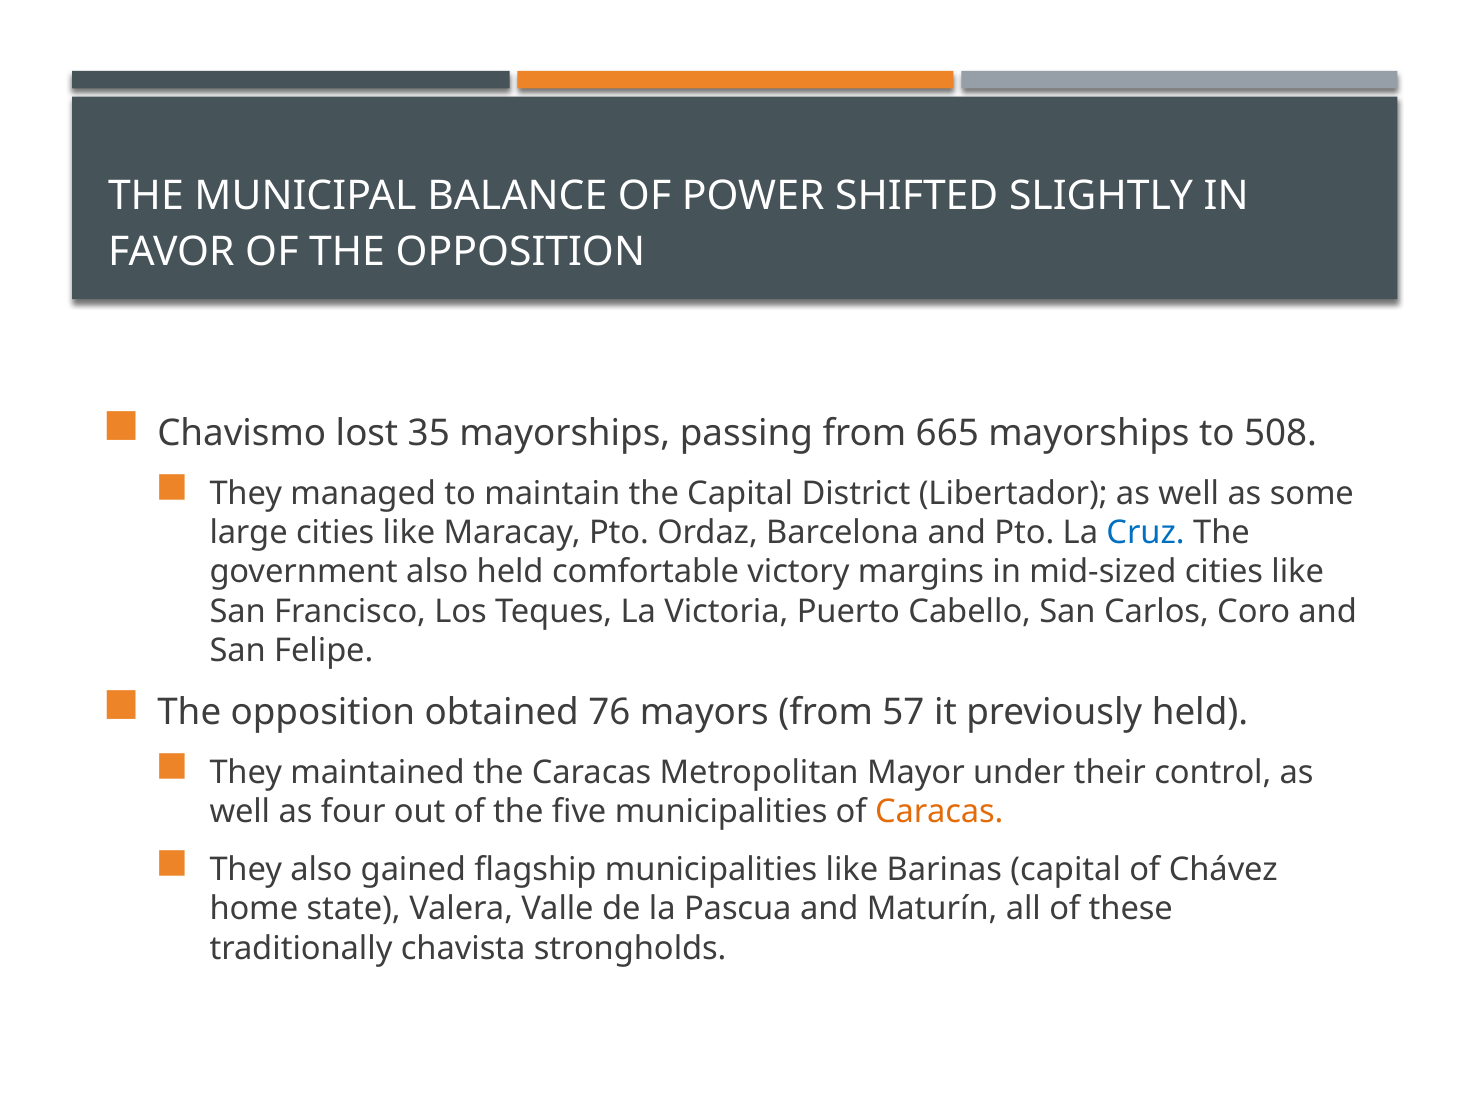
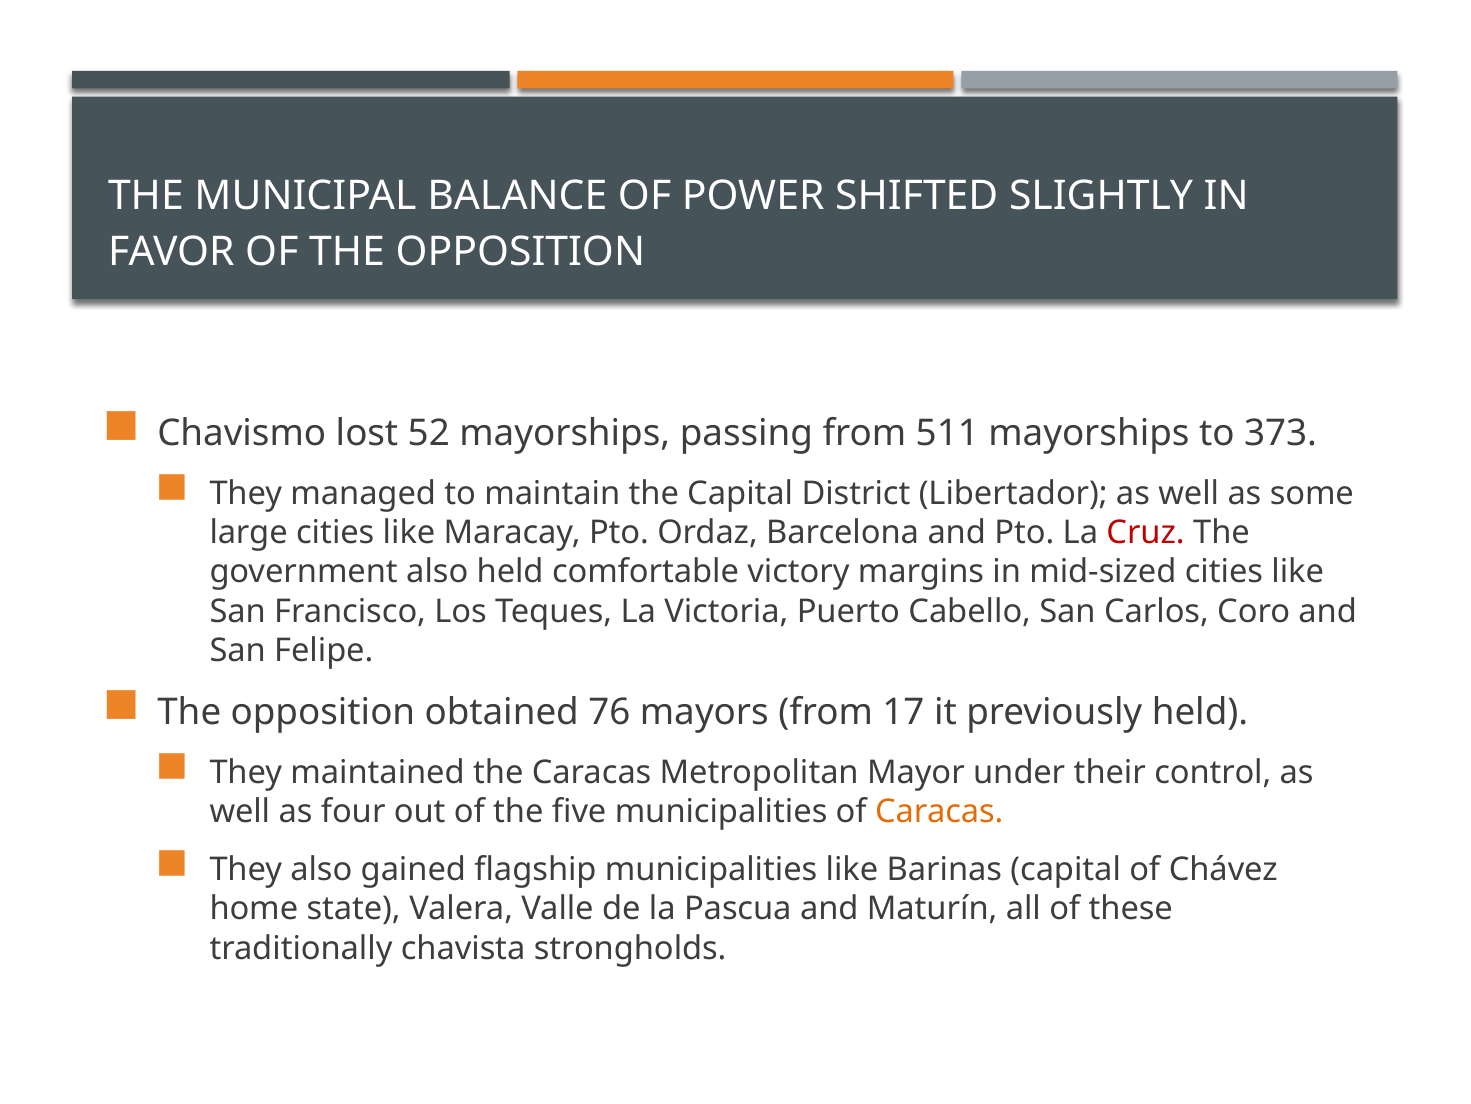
35: 35 -> 52 (429, 433)
665: 665 -> 511 (947, 433)
508: 508 -> 373 (1281, 433)
Cruz colour: blue -> red (1146, 533)
57: 57 -> 17 (903, 712)
